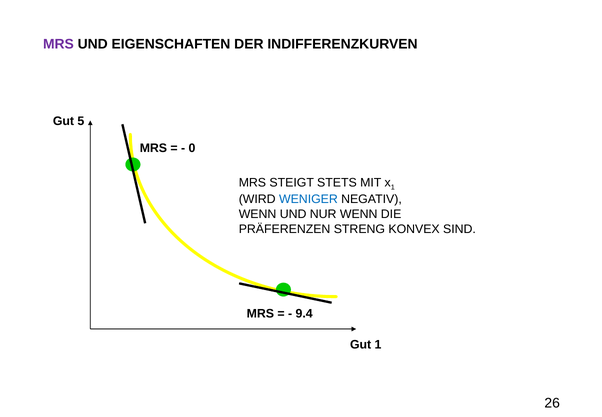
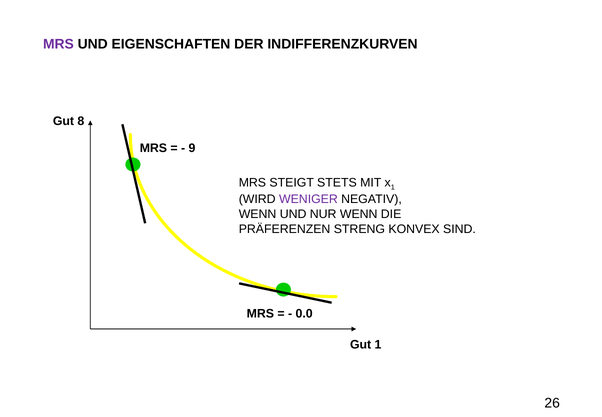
5: 5 -> 8 (81, 121)
0: 0 -> 9 (192, 148)
WENIGER colour: blue -> purple (308, 199)
9.4: 9.4 -> 0.0 (304, 314)
